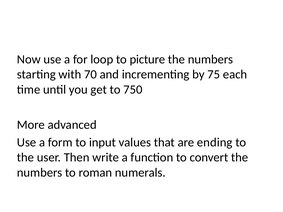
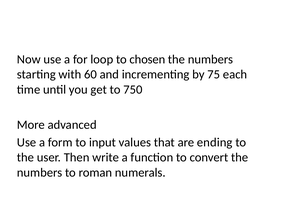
picture: picture -> chosen (147, 59)
70: 70 -> 60 (91, 74)
